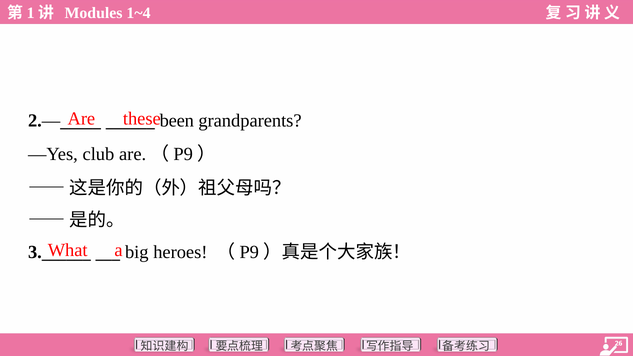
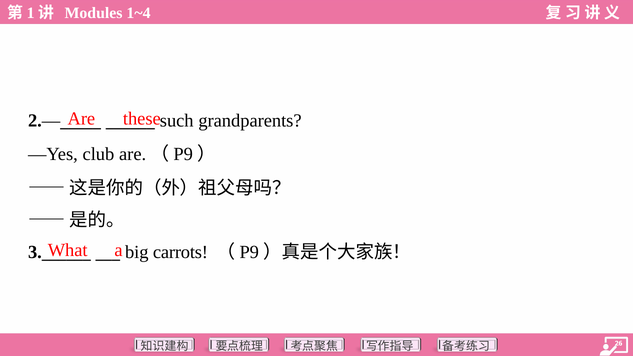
been: been -> such (177, 121)
heroes: heroes -> carrots (180, 252)
